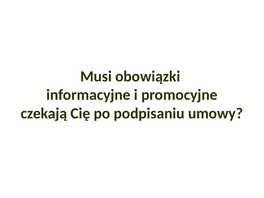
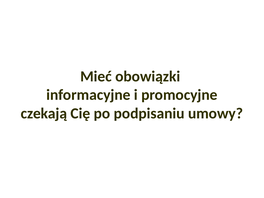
Musi: Musi -> Mieć (96, 76)
